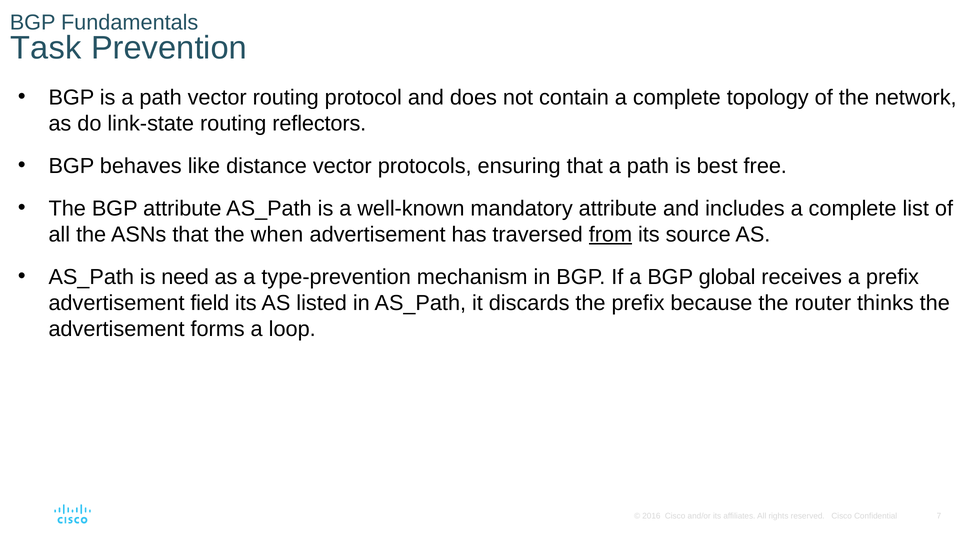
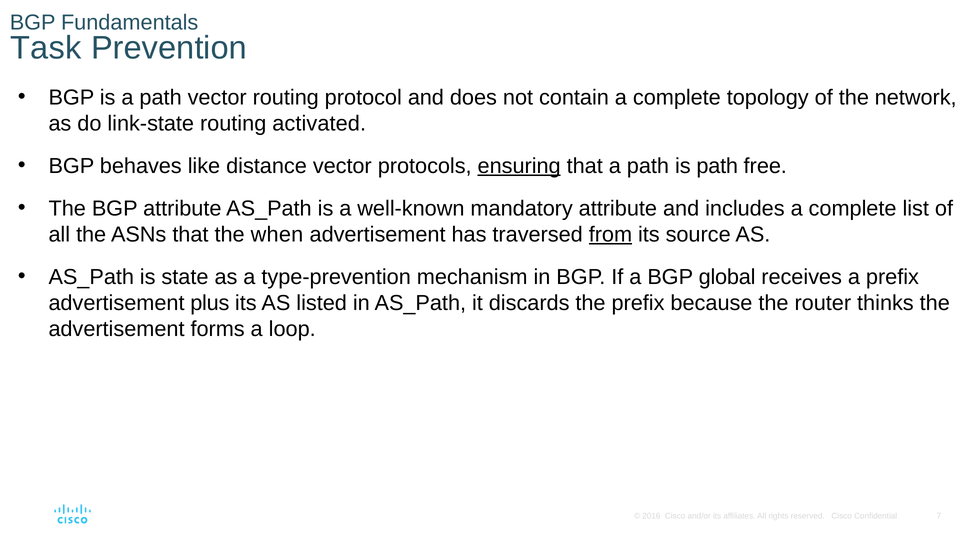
reflectors: reflectors -> activated (319, 124)
ensuring underline: none -> present (519, 166)
is best: best -> path (717, 166)
need: need -> state (185, 277)
field: field -> plus (210, 303)
